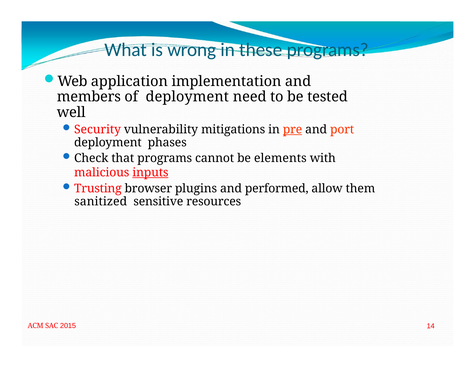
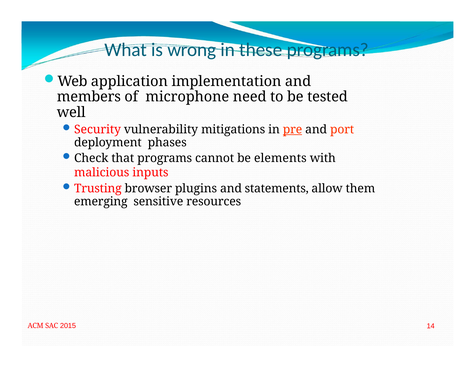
of deployment: deployment -> microphone (187, 97)
inputs underline: present -> none (150, 173)
performed: performed -> statements (277, 189)
sanitized: sanitized -> emerging (101, 202)
